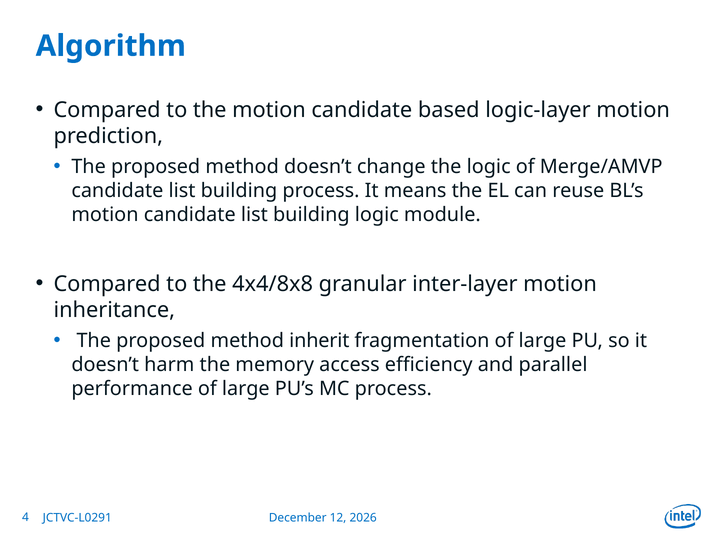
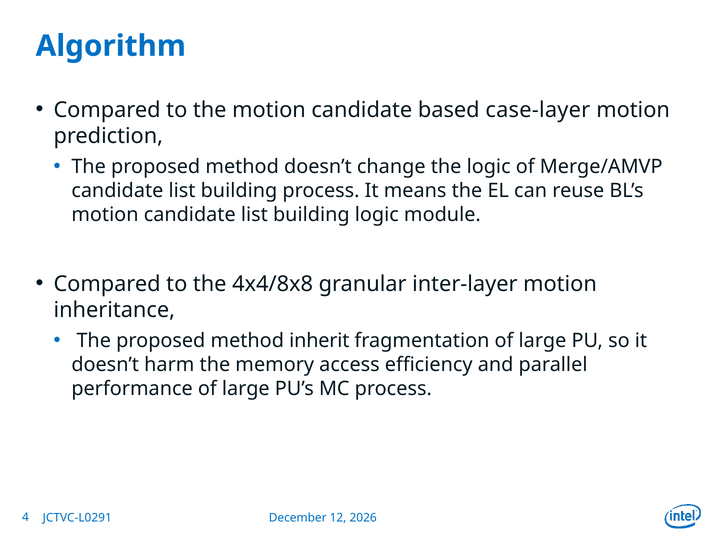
logic-layer: logic-layer -> case-layer (538, 110)
